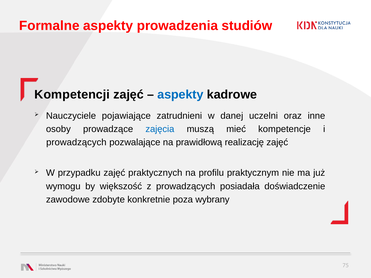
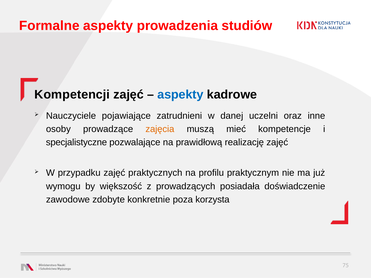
zajęcia colour: blue -> orange (160, 129)
prowadzących: prowadzących -> specjalistyczne (76, 143)
wybrany: wybrany -> korzysta (212, 200)
